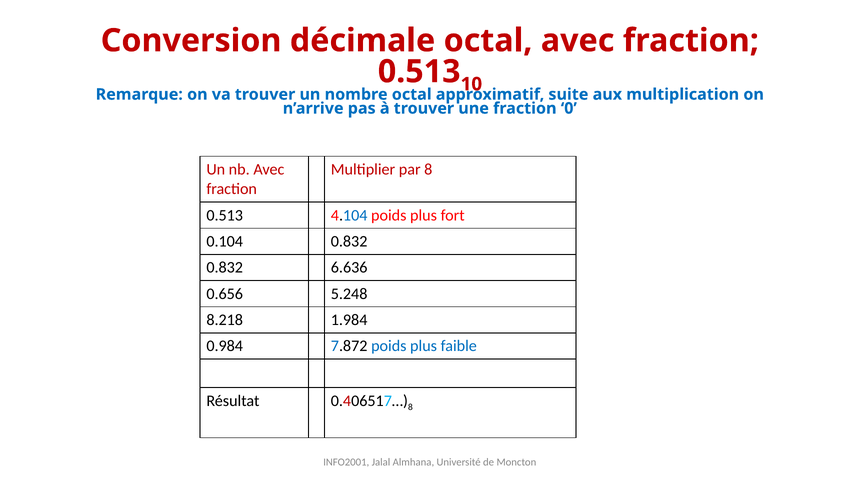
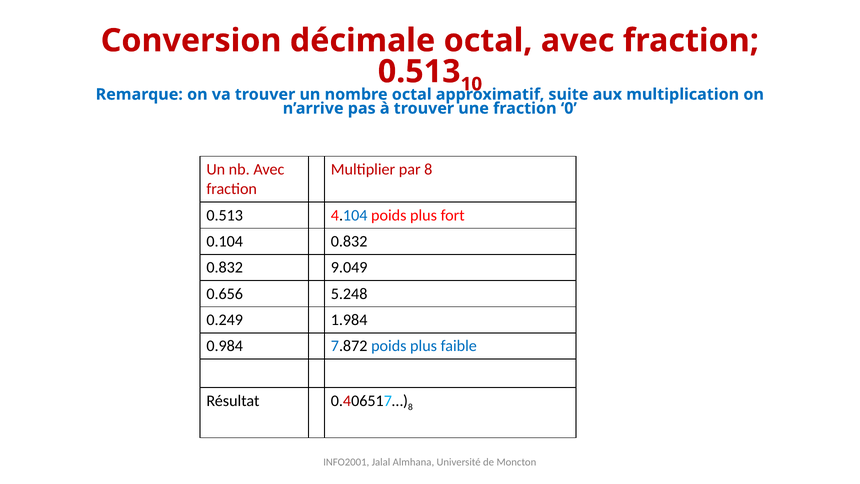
6.636: 6.636 -> 9.049 (349, 268)
8.218: 8.218 -> 0.249 (225, 320)
